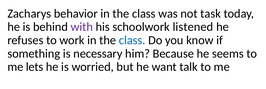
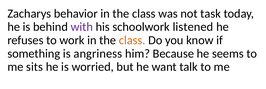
class colour: blue -> orange (132, 40)
necessary: necessary -> angriness (98, 53)
lets: lets -> sits (35, 67)
